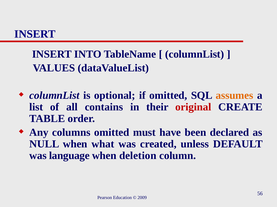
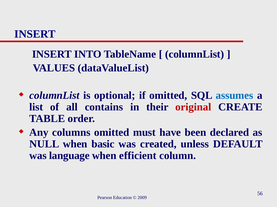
assumes colour: orange -> blue (234, 96)
what: what -> basic (103, 144)
deletion: deletion -> efficient (138, 156)
